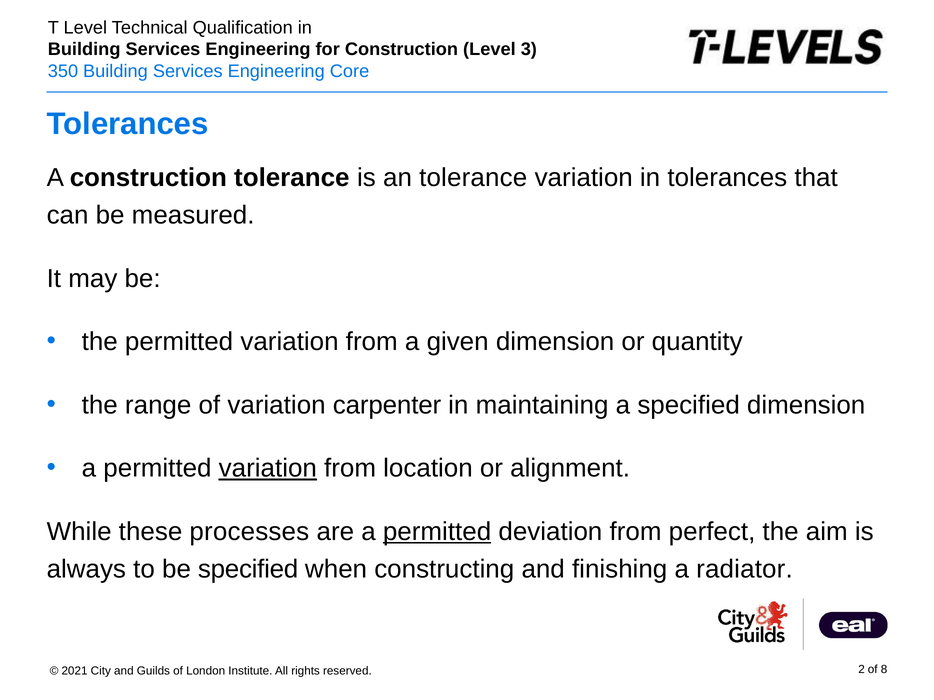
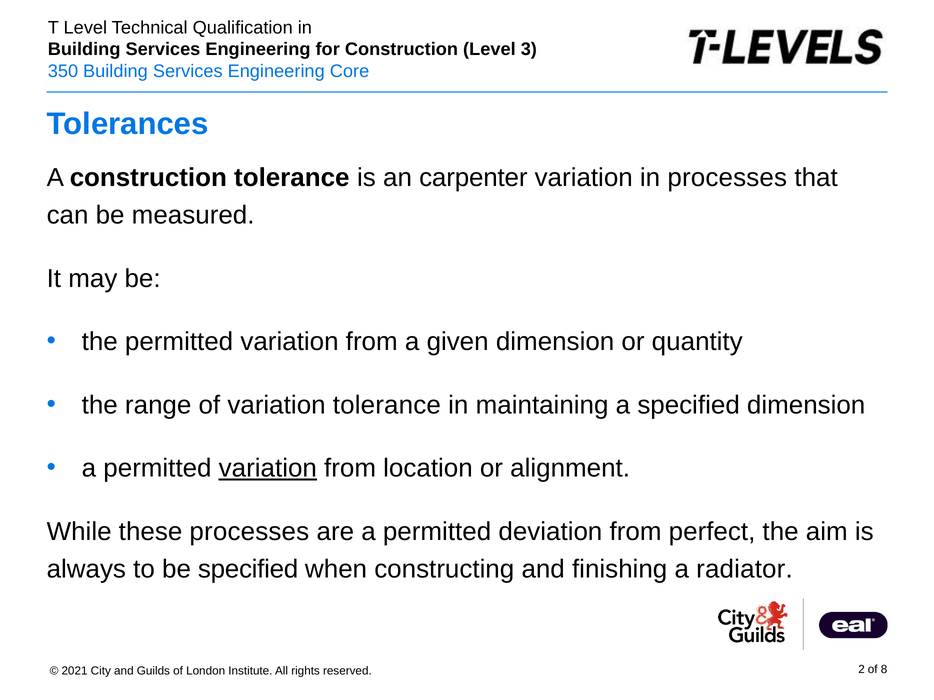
an tolerance: tolerance -> carpenter (473, 178)
in tolerances: tolerances -> processes (727, 178)
variation carpenter: carpenter -> tolerance (387, 405)
permitted underline: present -> none (437, 532)
